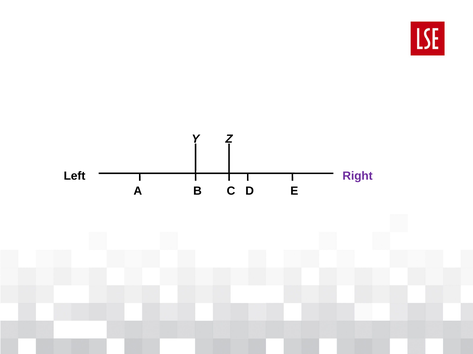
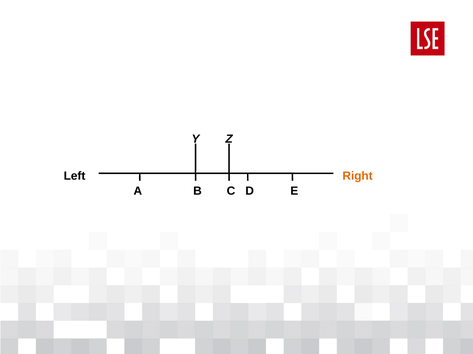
Right colour: purple -> orange (358, 176)
